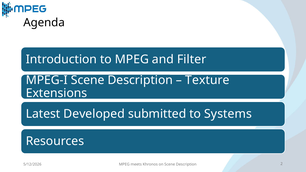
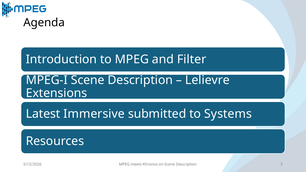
Texture: Texture -> Lelievre (207, 80)
Developed: Developed -> Immersive (94, 114)
